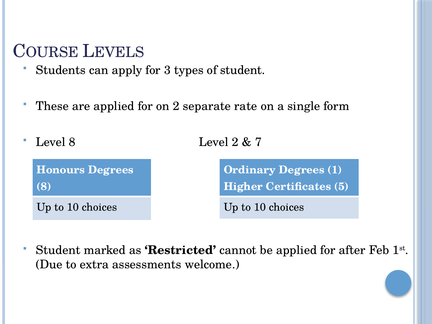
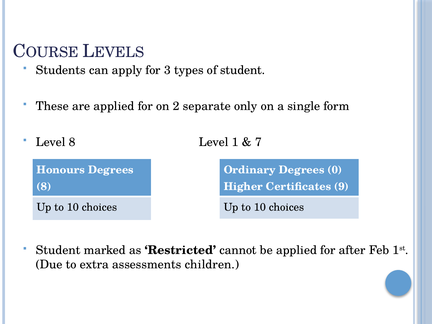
rate: rate -> only (246, 106)
Level 2: 2 -> 1 (235, 142)
1: 1 -> 0 (335, 170)
5: 5 -> 9 (342, 187)
welcome: welcome -> children (212, 265)
